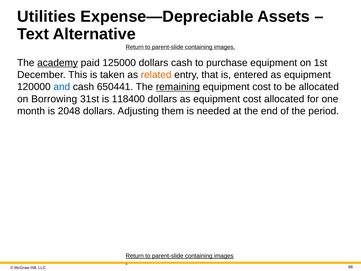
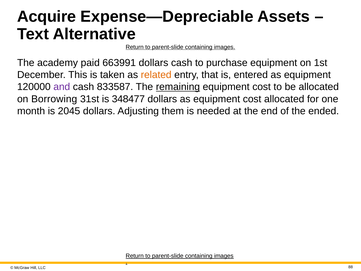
Utilities: Utilities -> Acquire (47, 17)
academy underline: present -> none (58, 63)
125000: 125000 -> 663991 (119, 63)
and colour: blue -> purple (62, 87)
650441: 650441 -> 833587 (115, 87)
118400: 118400 -> 348477 (128, 99)
2048: 2048 -> 2045 (69, 111)
period: period -> ended (324, 111)
